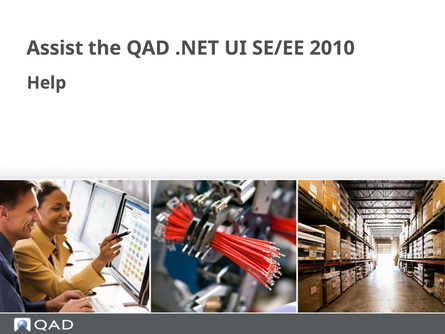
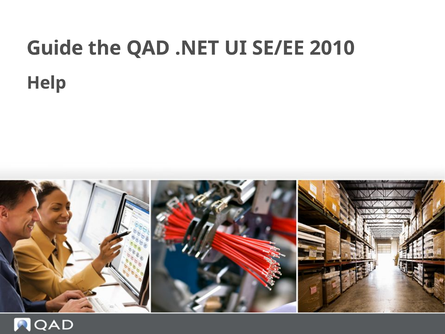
Assist: Assist -> Guide (55, 48)
